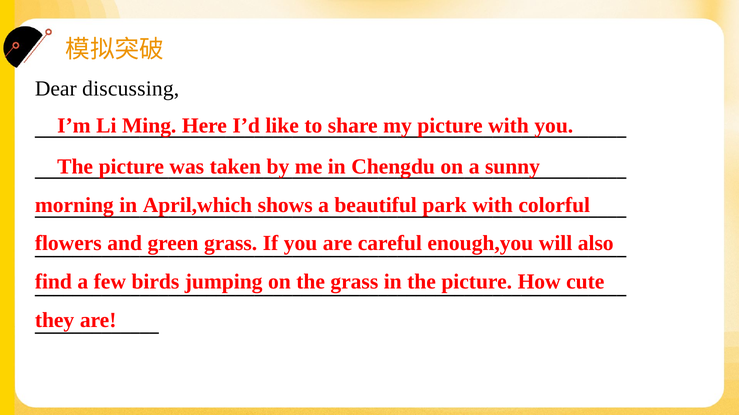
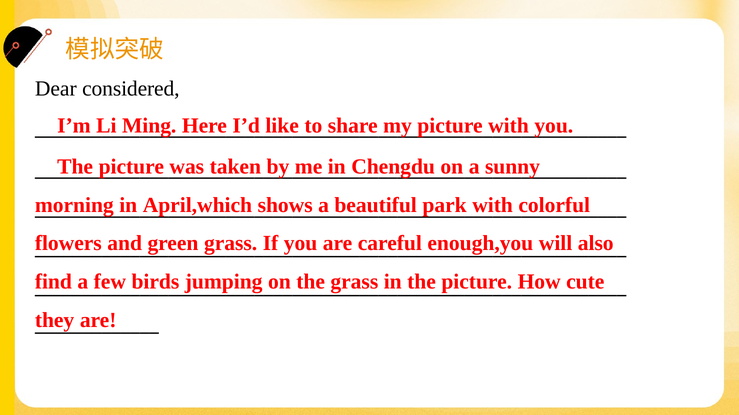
discussing: discussing -> considered (131, 89)
